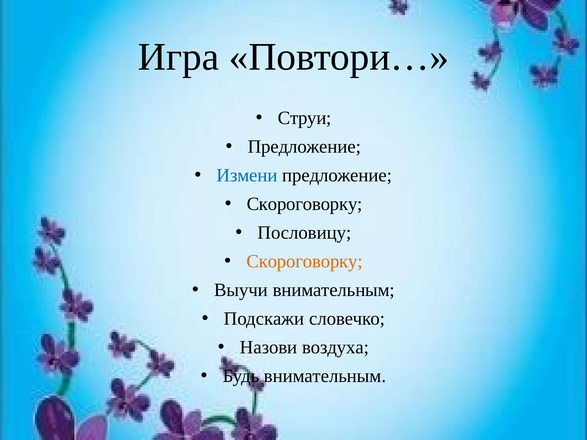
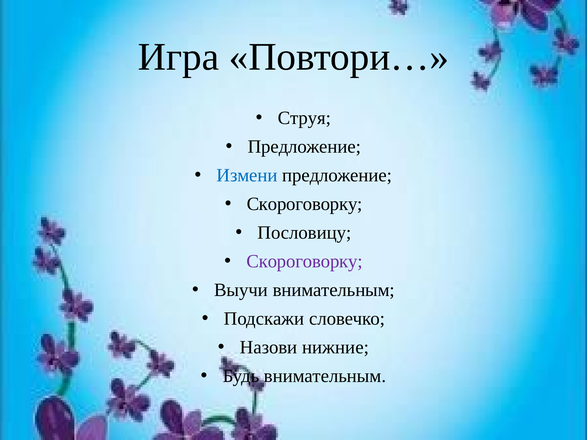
Струи: Струи -> Струя (304, 118)
Скороговорку colour: orange -> purple (304, 262)
воздуха: воздуха -> нижние (335, 348)
